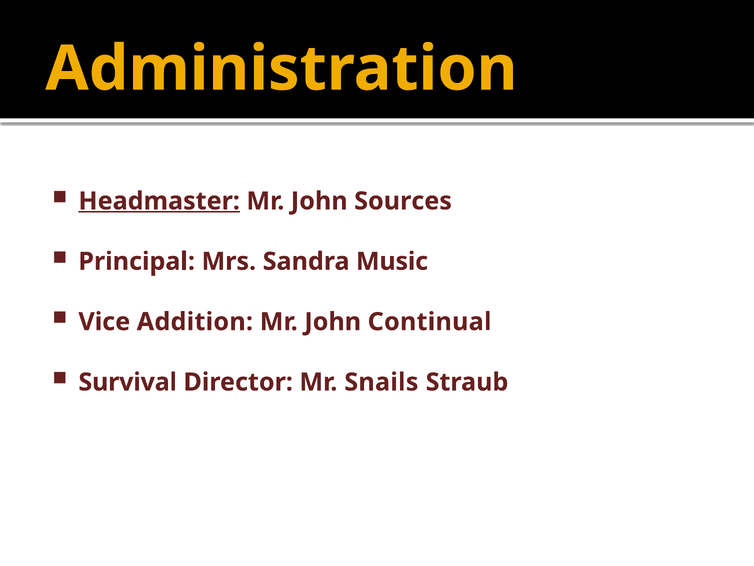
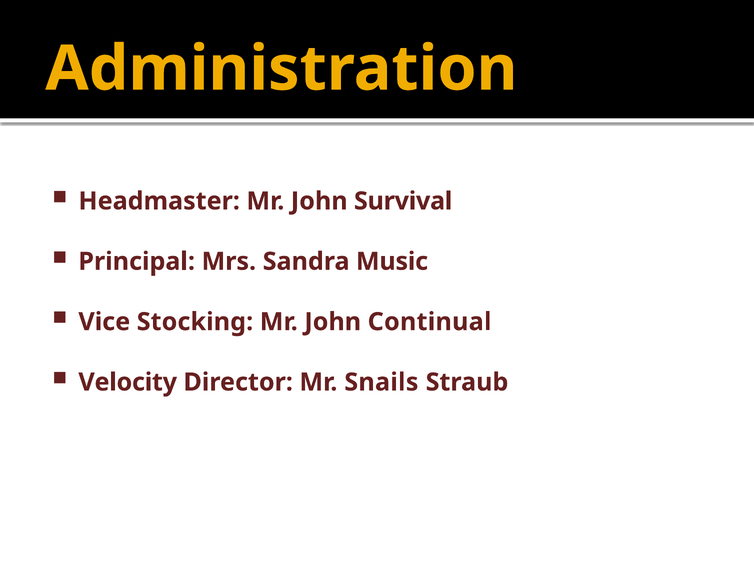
Headmaster underline: present -> none (159, 201)
Sources: Sources -> Survival (403, 201)
Addition: Addition -> Stocking (195, 322)
Survival: Survival -> Velocity (128, 382)
